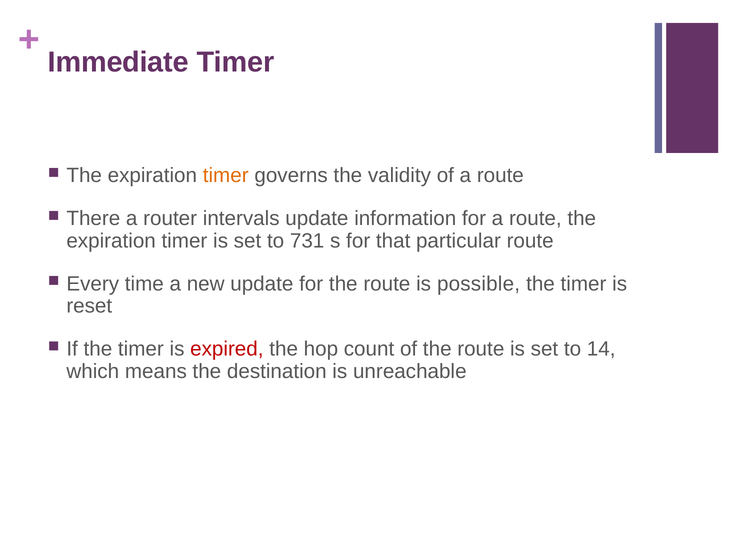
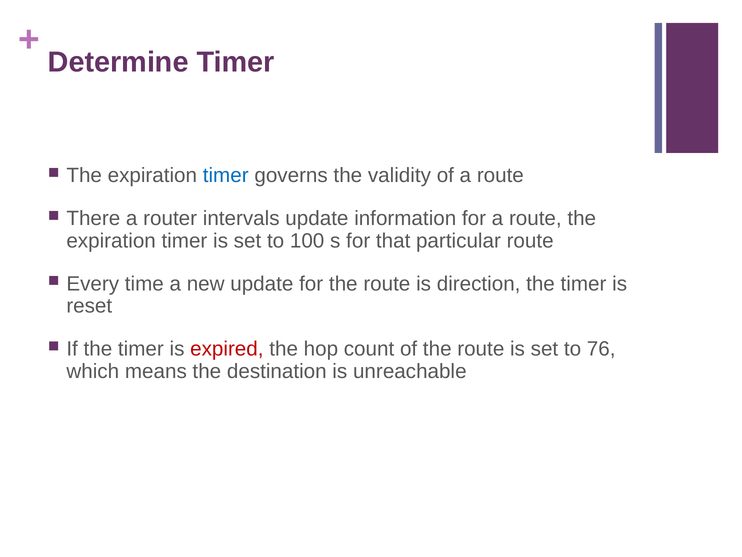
Immediate: Immediate -> Determine (118, 62)
timer colour: orange -> blue (226, 175)
731: 731 -> 100 (307, 241)
possible: possible -> direction (479, 284)
14: 14 -> 76 (601, 349)
